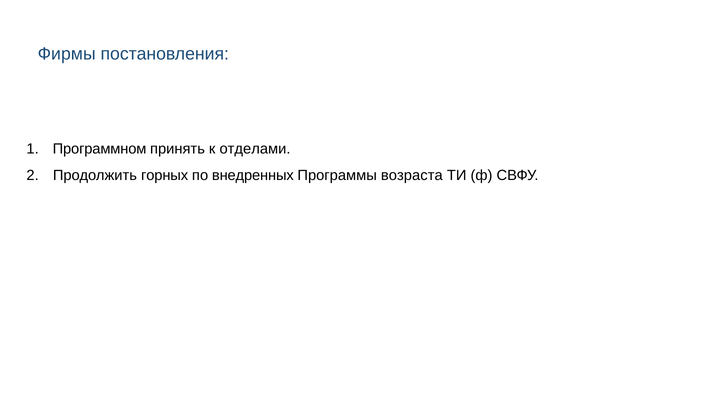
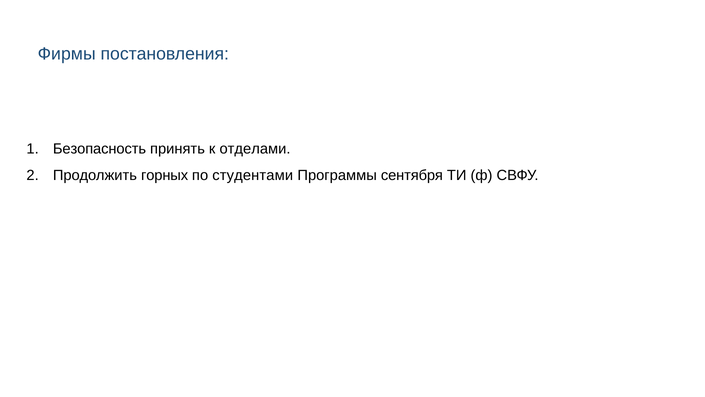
Программном: Программном -> Безопасность (100, 149)
внедренных: внедренных -> студентами (253, 175)
возраста: возраста -> сентября (412, 175)
